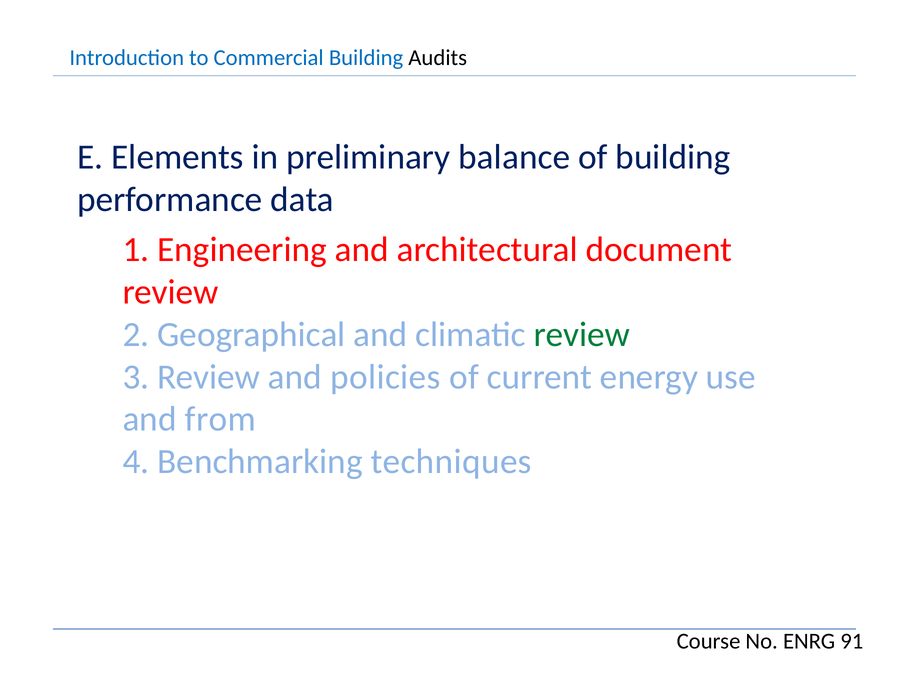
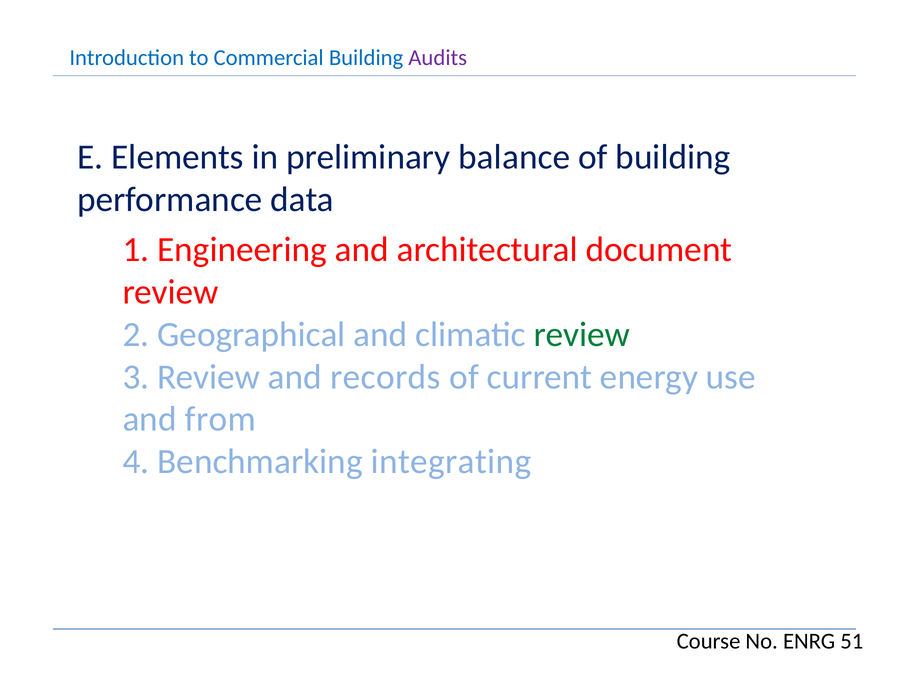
Audits colour: black -> purple (438, 58)
policies: policies -> records (385, 377)
techniques: techniques -> integrating (451, 462)
91: 91 -> 51 (852, 641)
